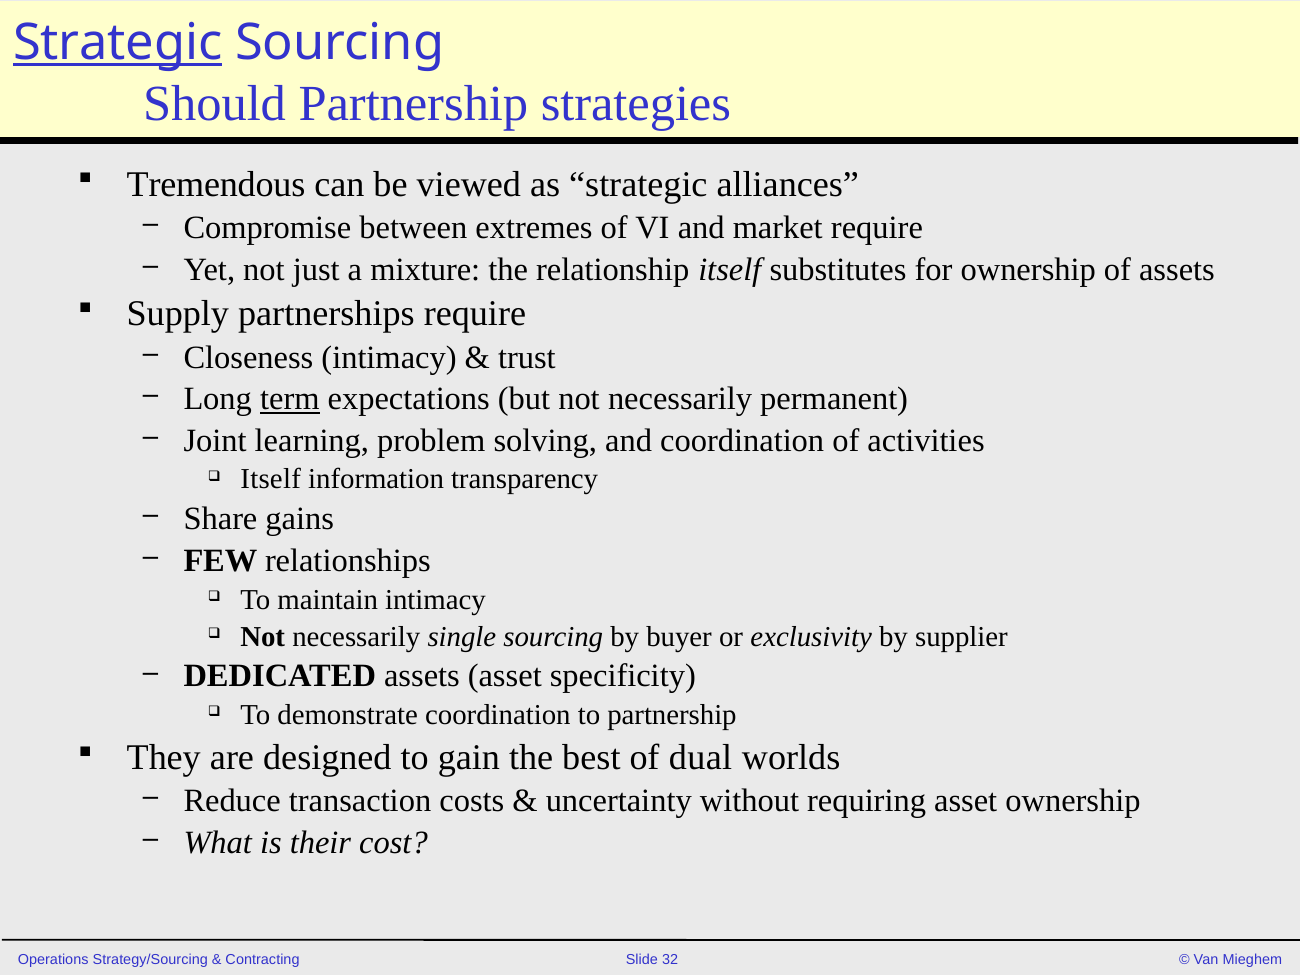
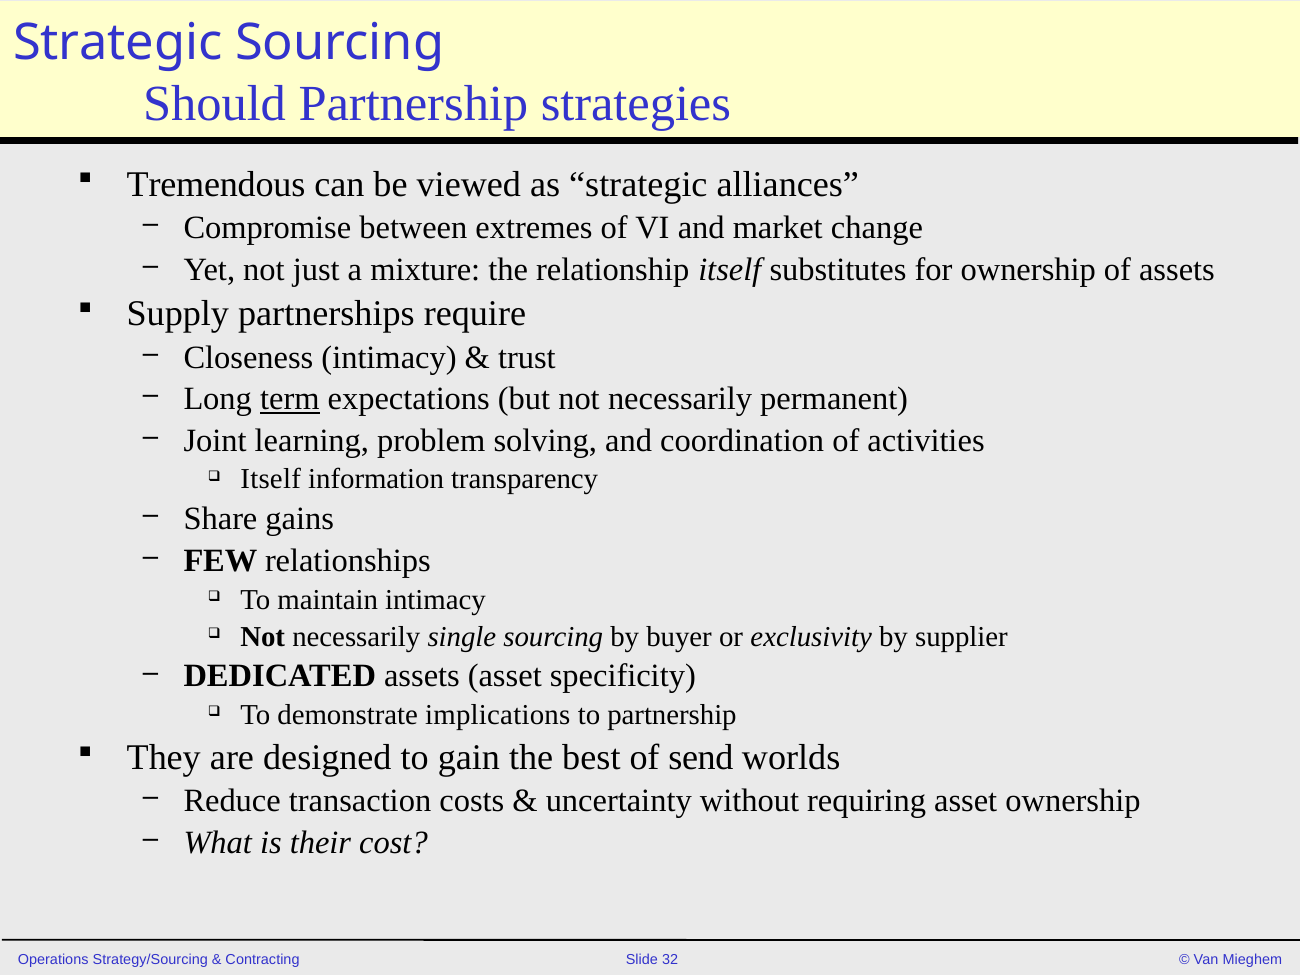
Strategic underline: present -> none (118, 43)
market require: require -> change (877, 228)
demonstrate coordination: coordination -> implications (498, 715)
dual: dual -> send (701, 757)
